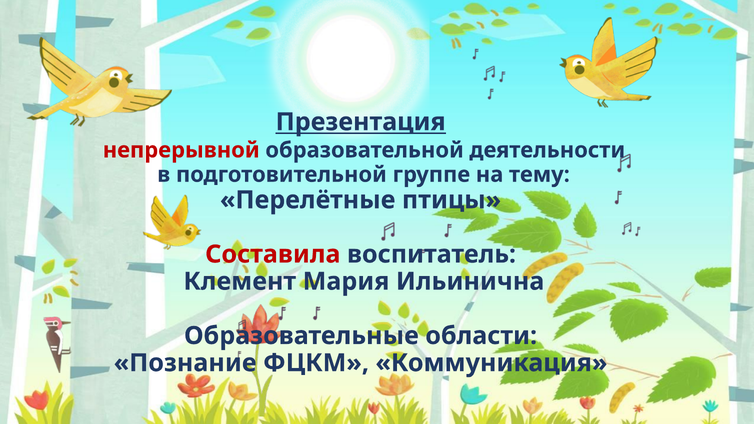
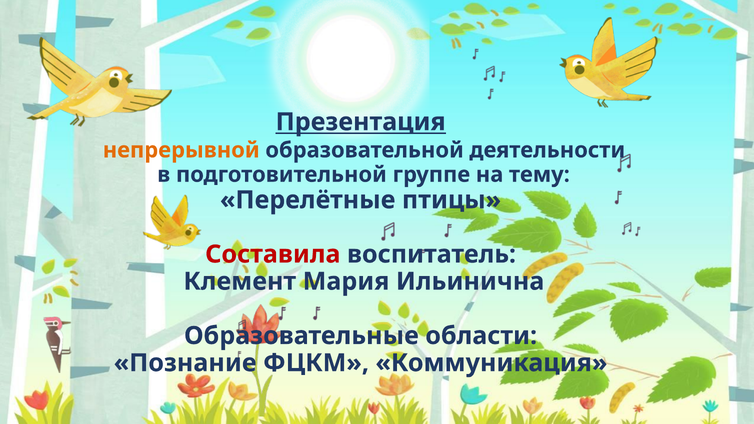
непрерывной colour: red -> orange (181, 150)
